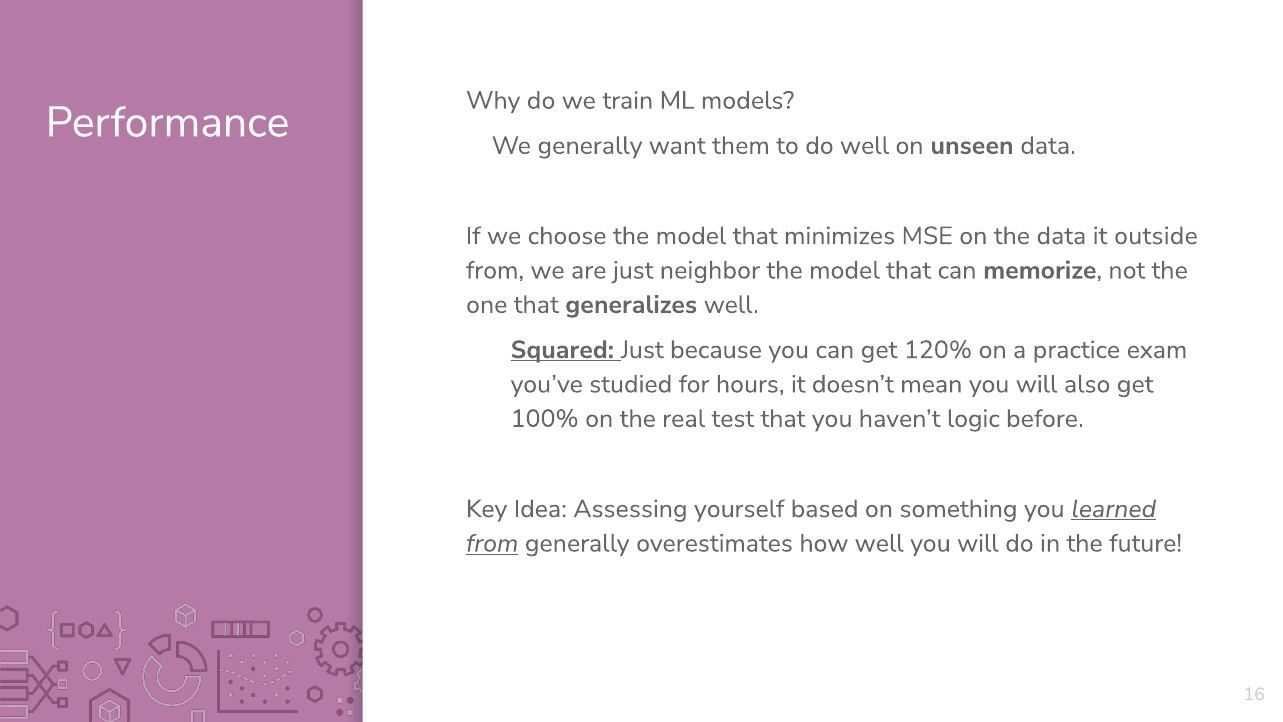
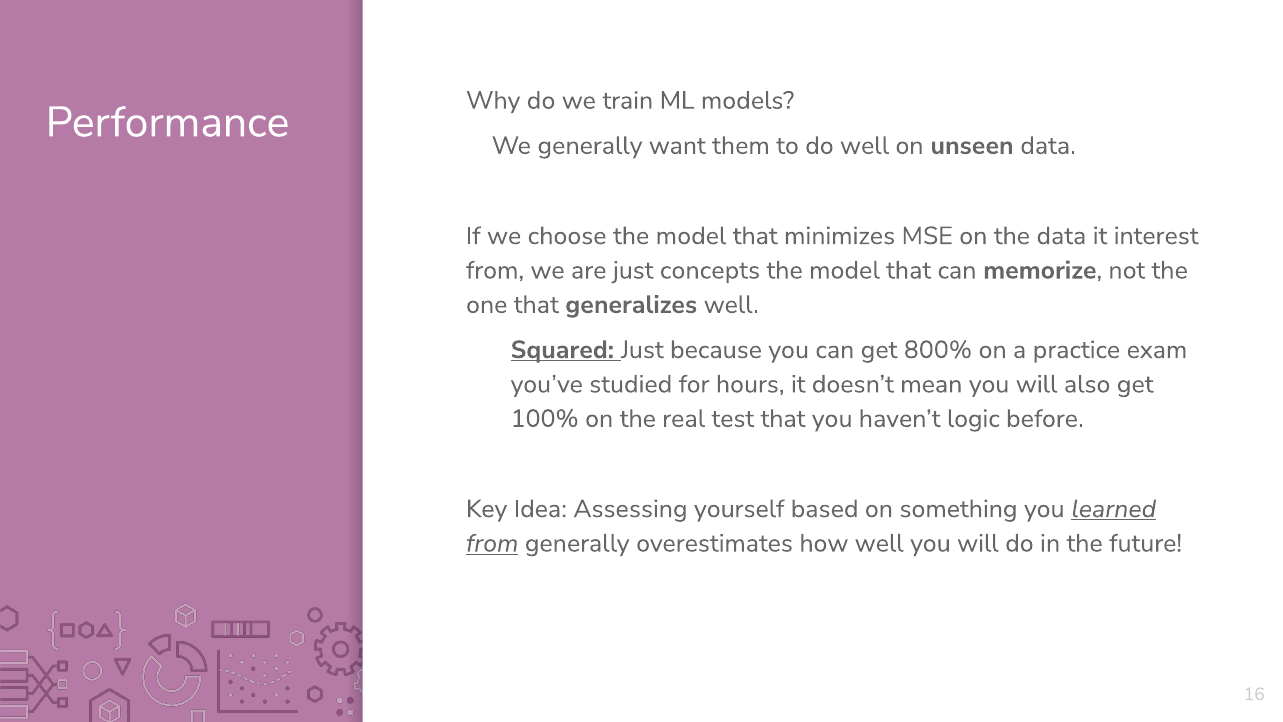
outside: outside -> interest (1156, 236)
neighbor: neighbor -> concepts (710, 270)
120%: 120% -> 800% (938, 350)
